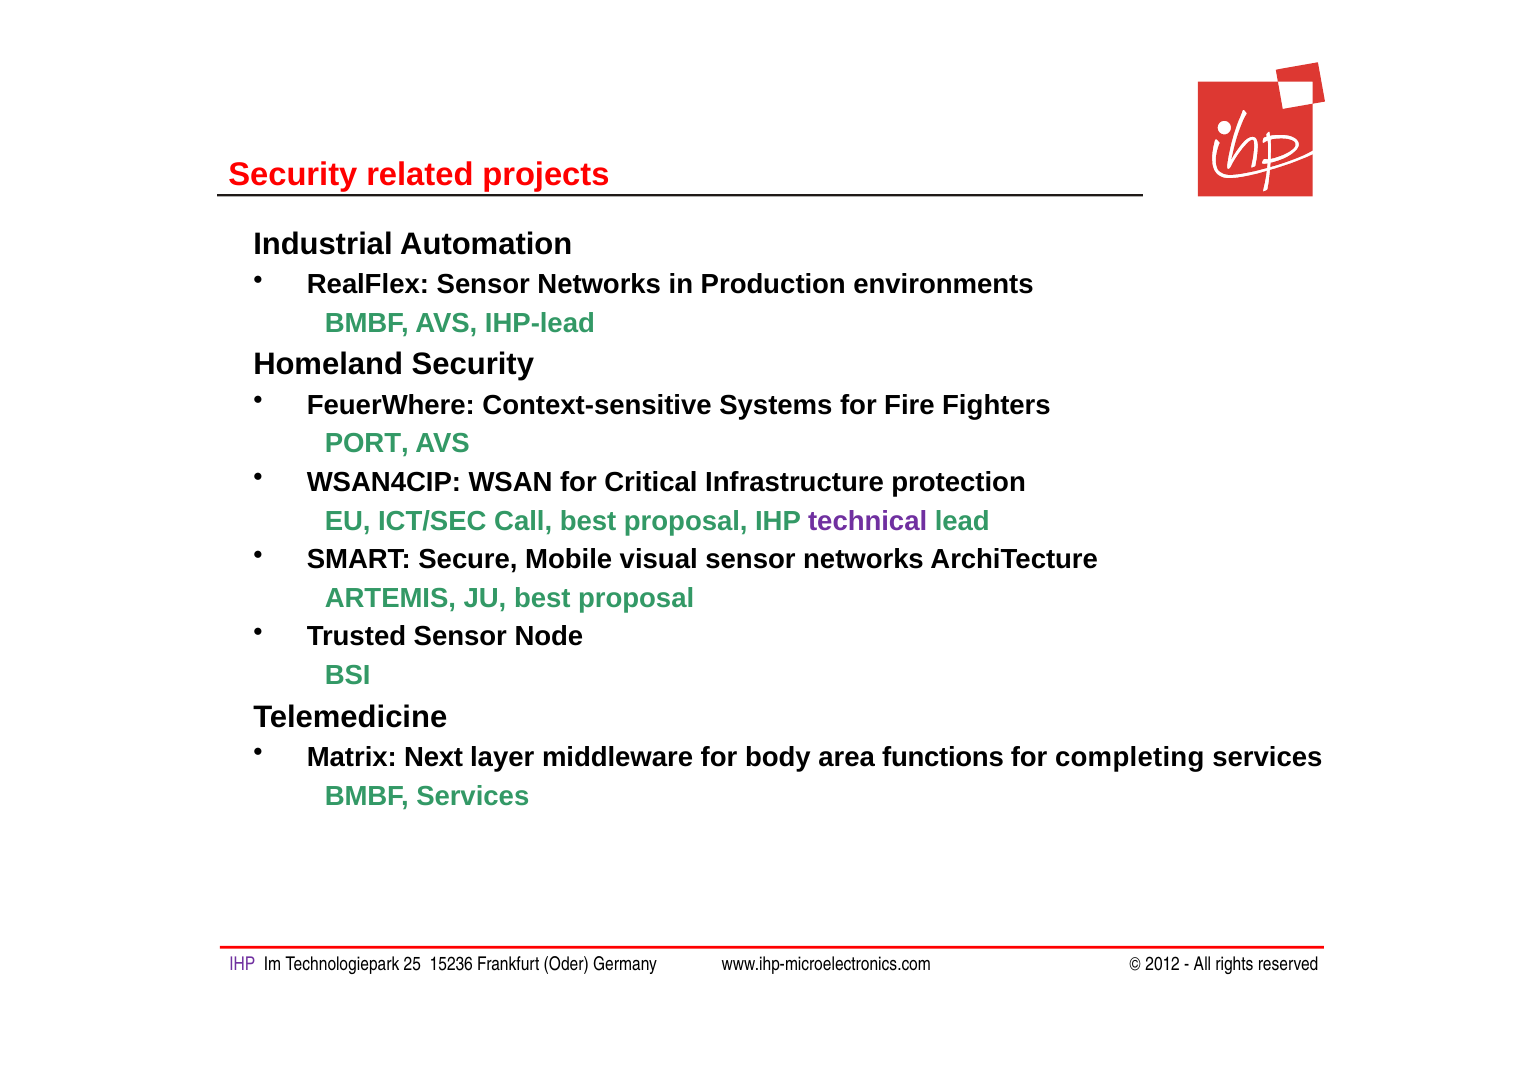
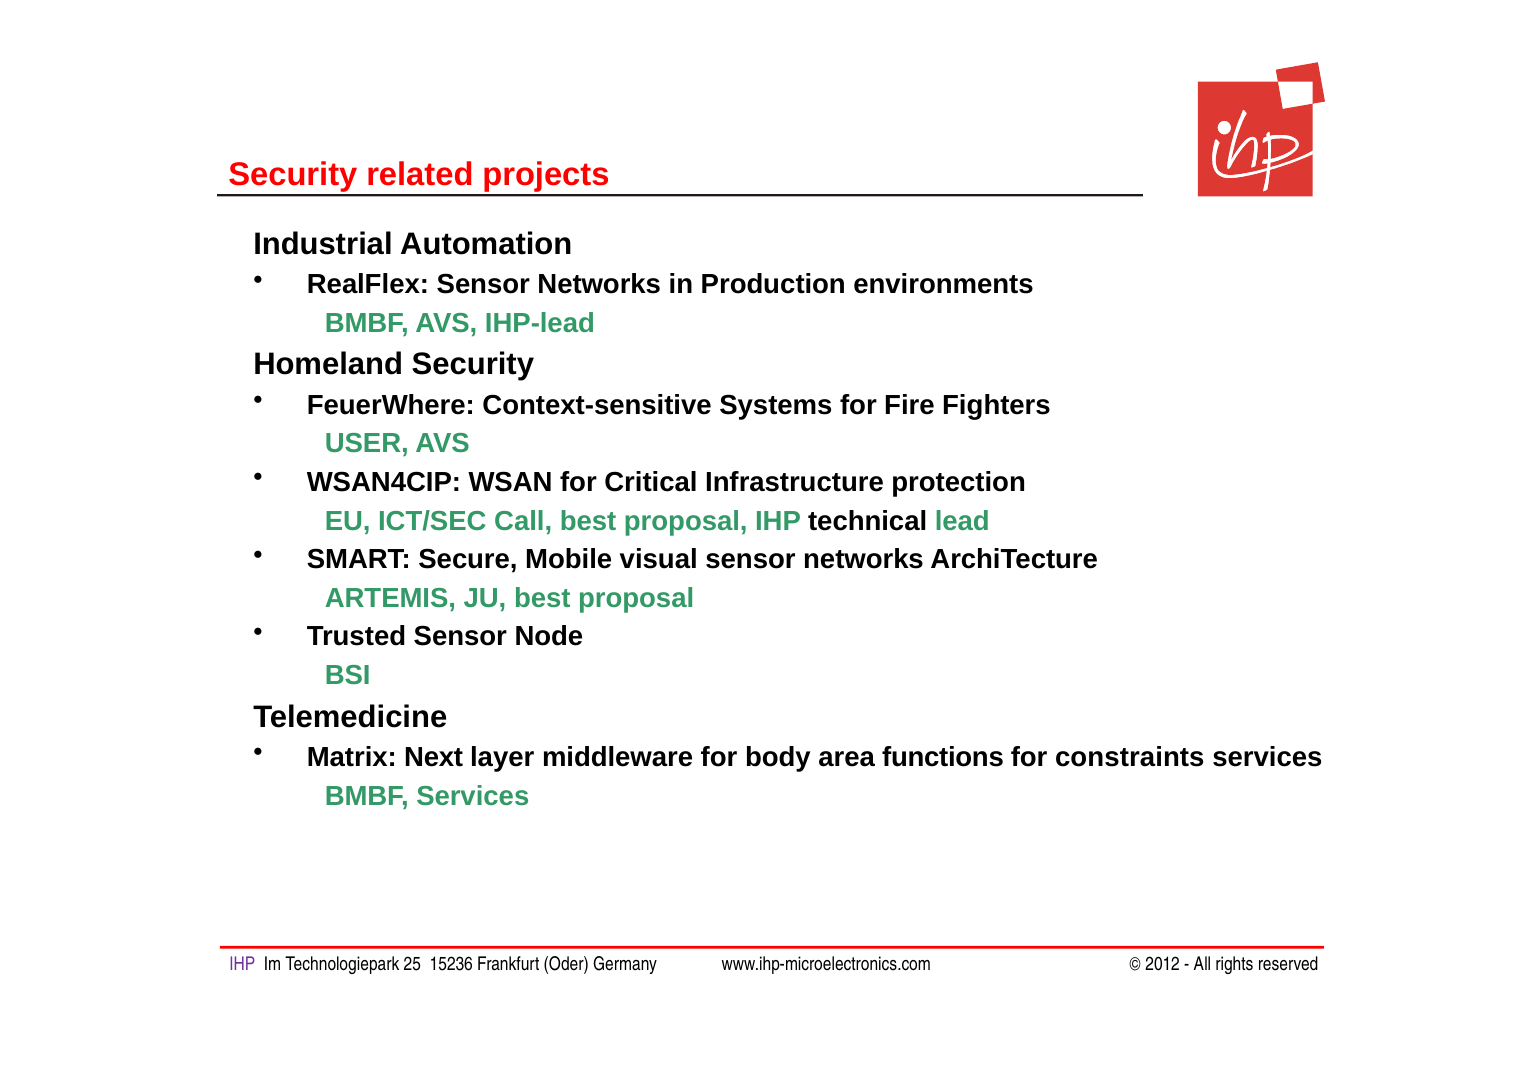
PORT: PORT -> USER (367, 444)
technical colour: purple -> black (868, 521)
completing: completing -> constraints (1130, 757)
